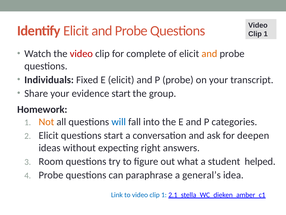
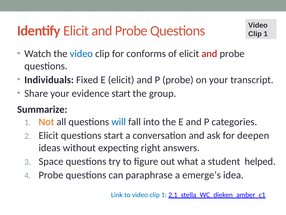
video colour: red -> blue (81, 54)
complete: complete -> conforms (146, 54)
and colour: orange -> red (209, 54)
Homework: Homework -> Summarize (42, 109)
Room: Room -> Space (51, 161)
general’s: general’s -> emerge’s (202, 175)
